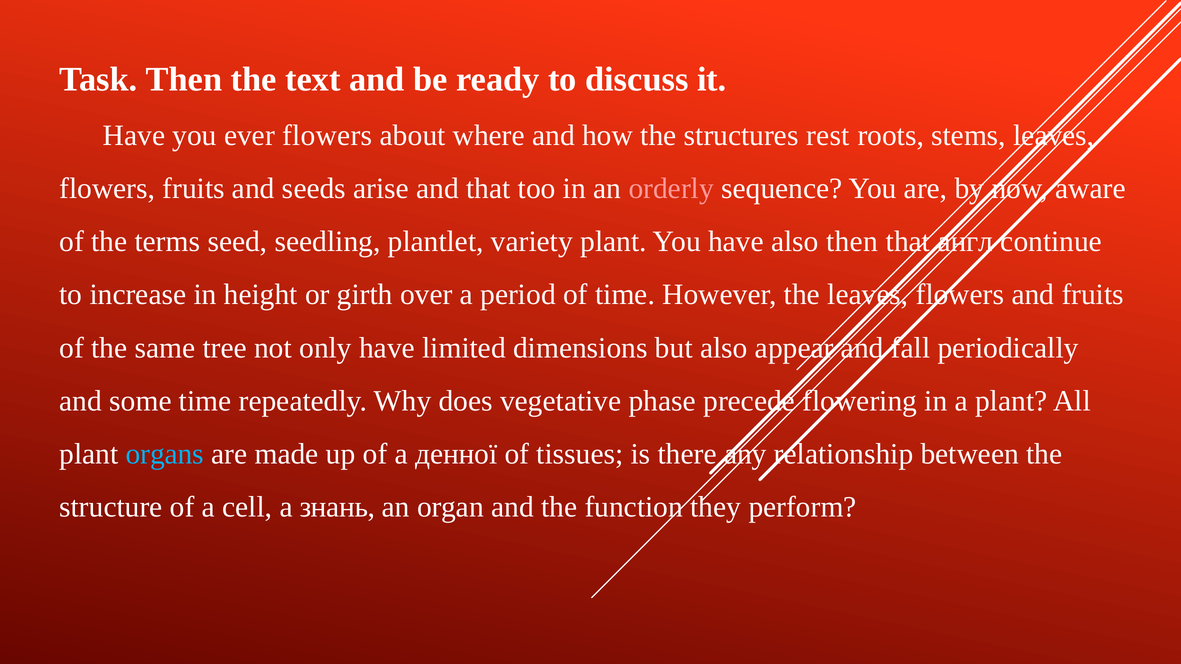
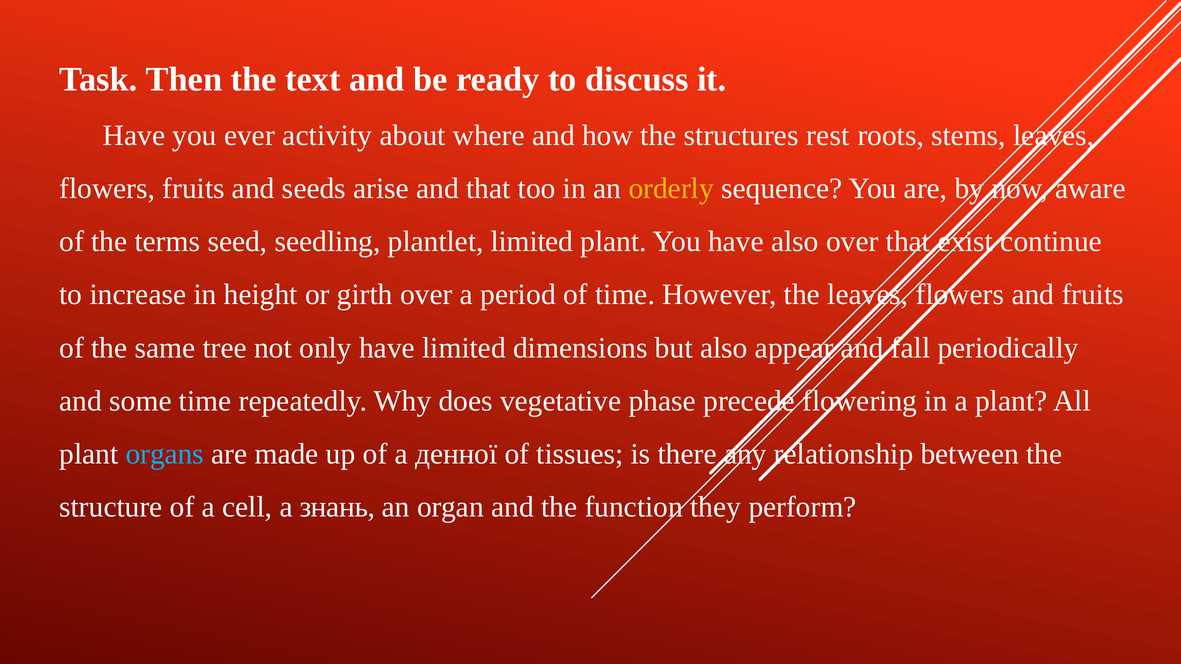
ever flowers: flowers -> activity (327, 135)
orderly colour: pink -> yellow (671, 188)
plantlet variety: variety -> limited (532, 242)
also then: then -> over (852, 242)
англ: англ -> exist (965, 242)
